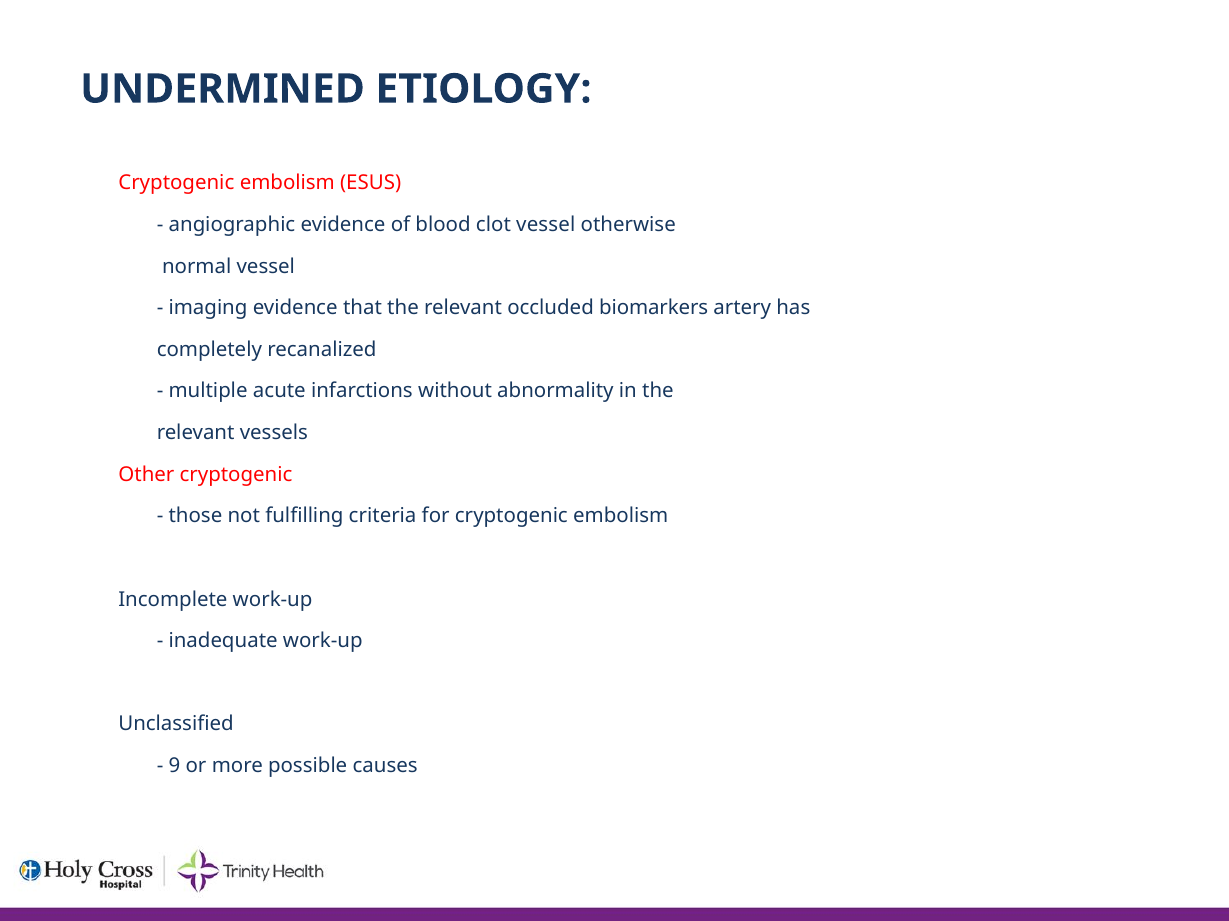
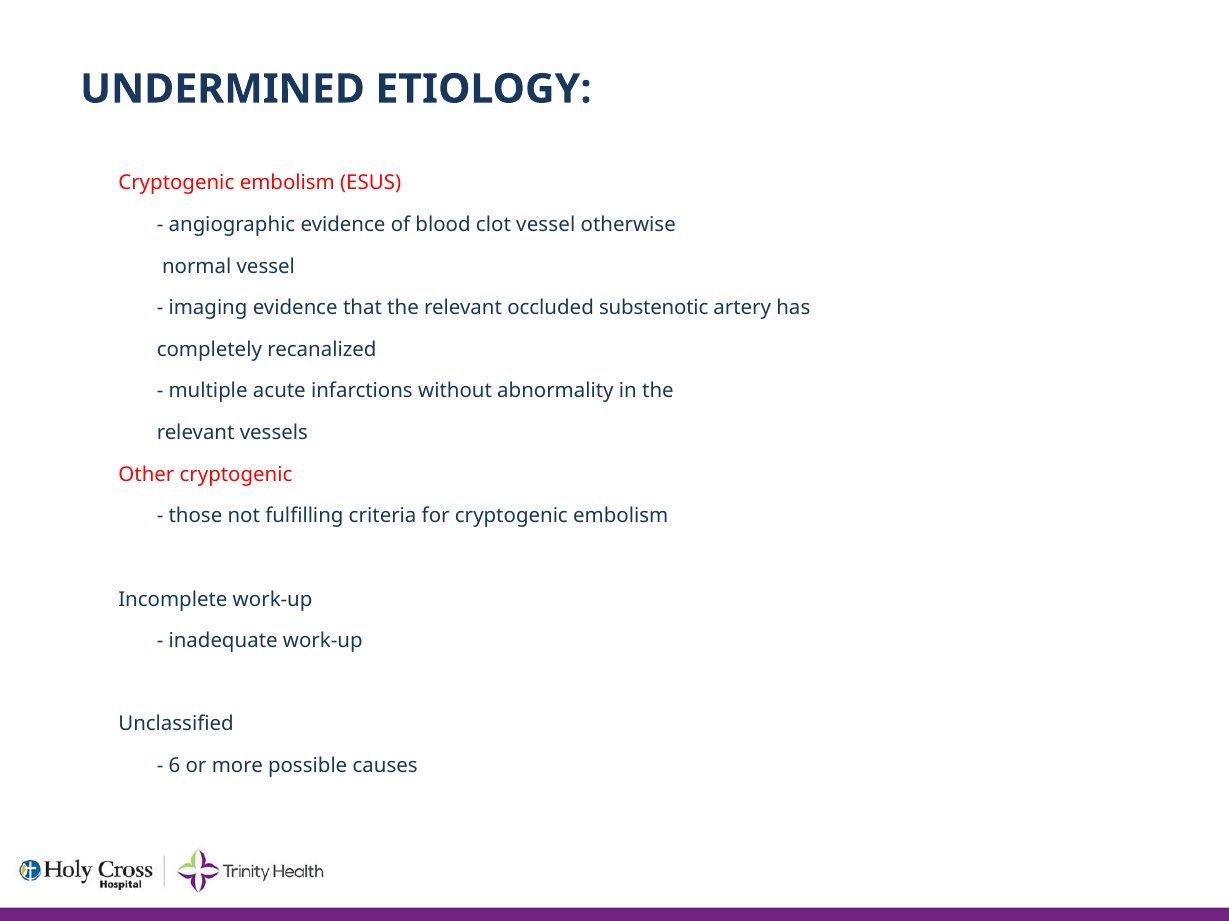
biomarkers: biomarkers -> substenotic (654, 308)
9: 9 -> 6 (174, 766)
